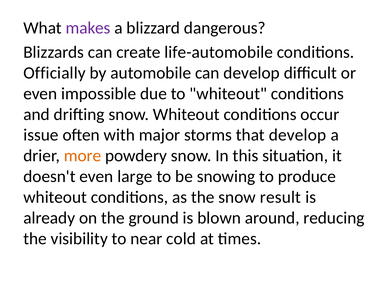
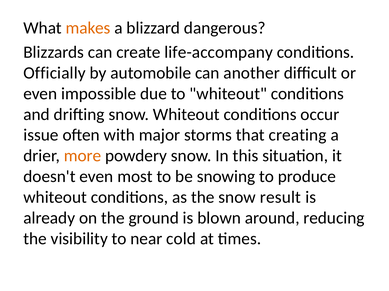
makes colour: purple -> orange (88, 28)
life-automobile: life-automobile -> life-accompany (219, 52)
can develop: develop -> another (252, 73)
that develop: develop -> creating (298, 135)
large: large -> most (135, 177)
